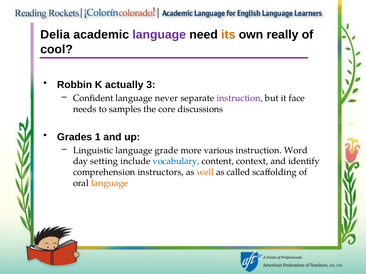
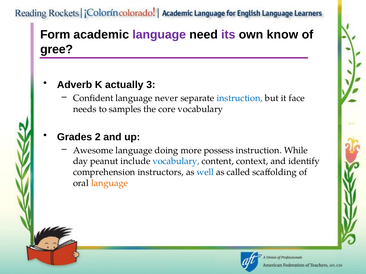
Delia: Delia -> Form (55, 35)
its colour: orange -> purple (228, 35)
really: really -> know (282, 35)
cool: cool -> gree (57, 49)
Robbin: Robbin -> Adverb (75, 85)
instruction colour: purple -> blue (240, 98)
core discussions: discussions -> vocabulary (200, 109)
1: 1 -> 2 (98, 137)
Linguistic: Linguistic -> Awesome (93, 151)
grade: grade -> doing (167, 151)
various: various -> possess (219, 151)
Word: Word -> While (296, 151)
setting: setting -> peanut (104, 161)
well colour: orange -> blue (205, 172)
